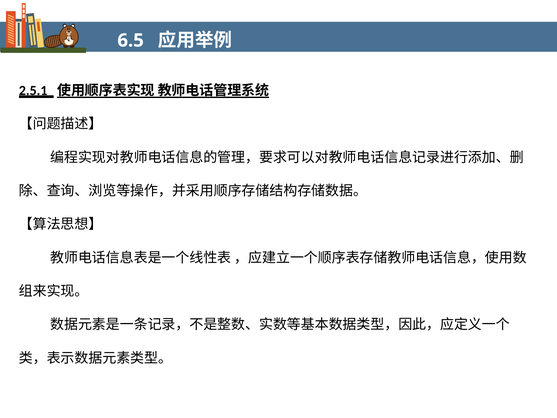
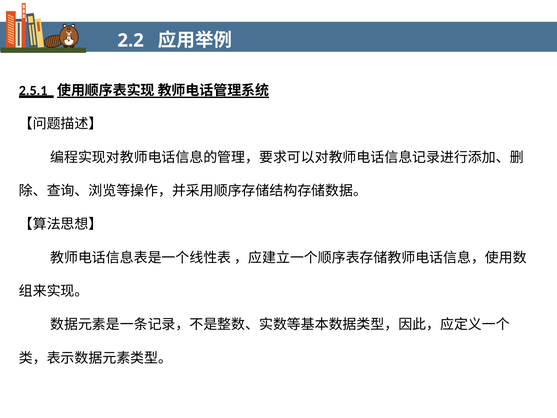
6.5: 6.5 -> 2.2 (131, 40)
